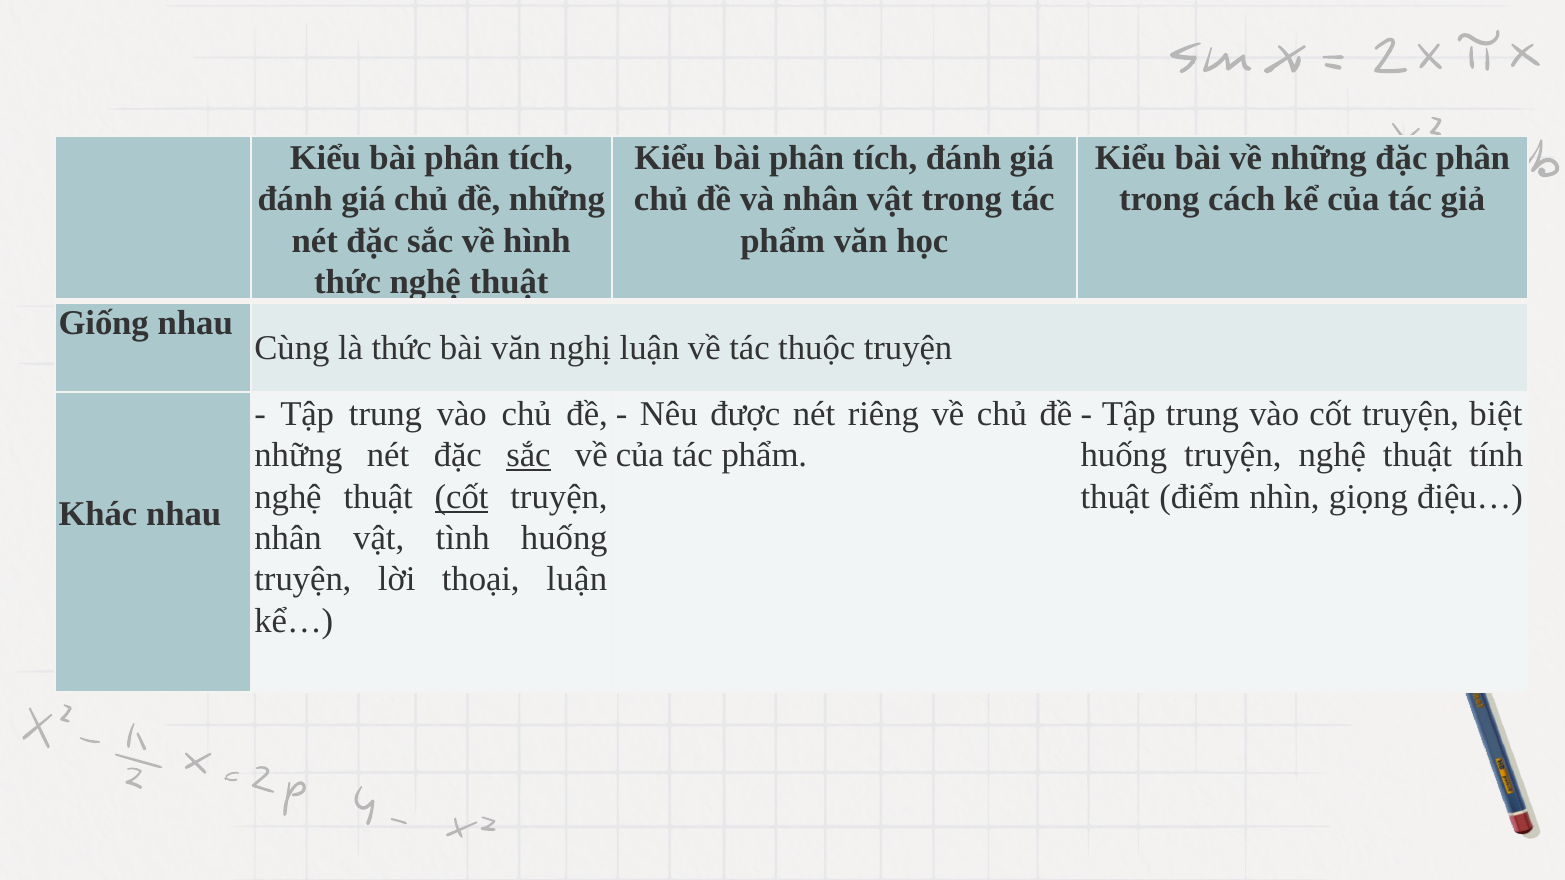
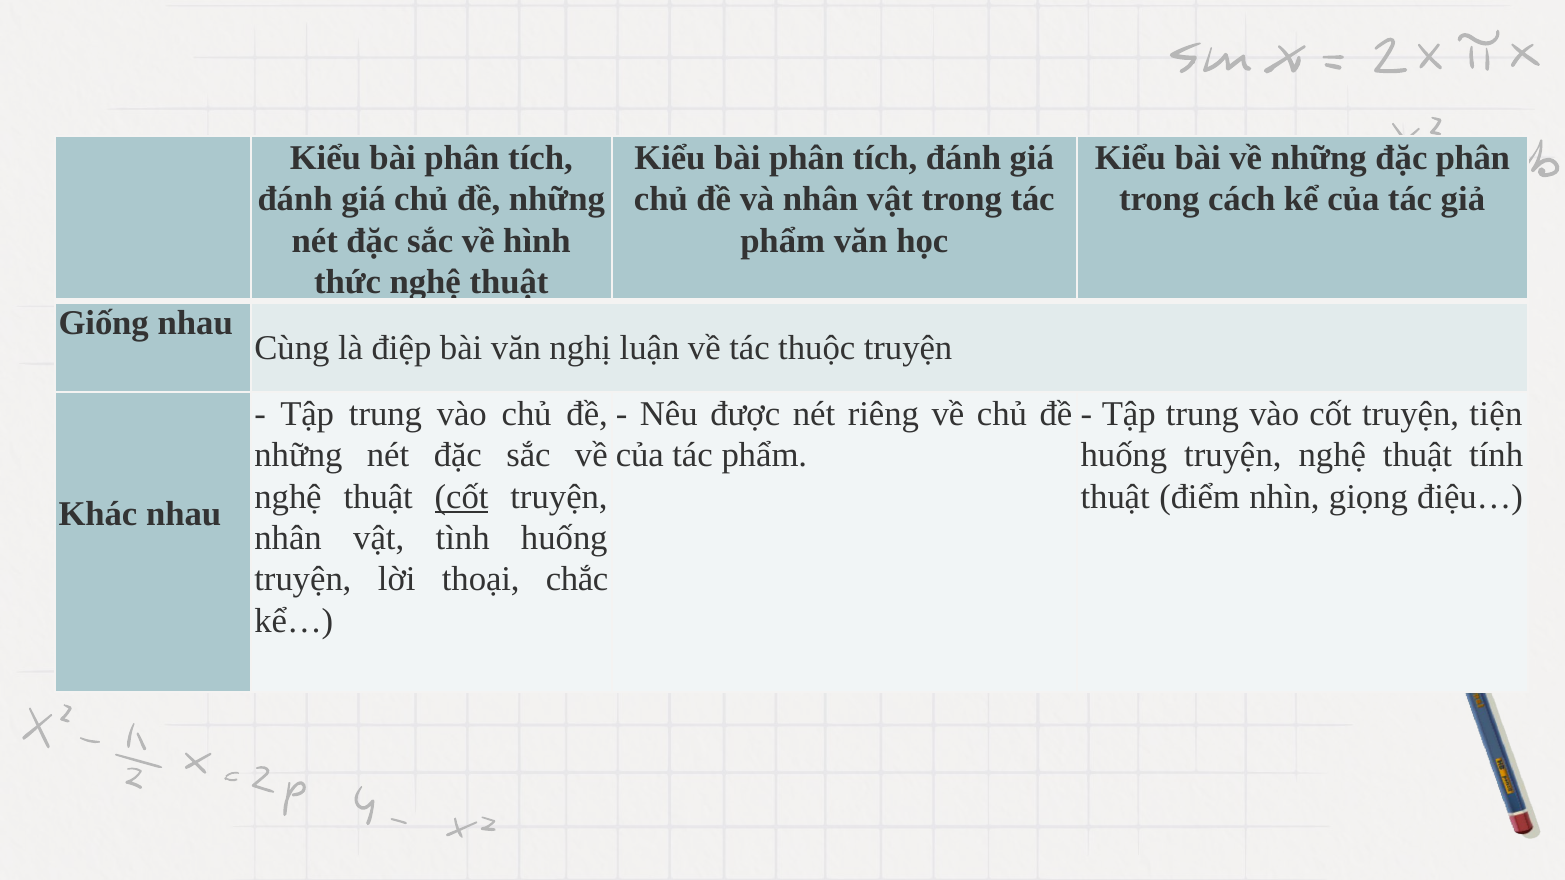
là thức: thức -> điệp (402, 348)
biệt: biệt -> tiện (1496, 414)
sắc underline: present -> none (528, 456)
thoại luận: luận -> chắc (577, 580)
